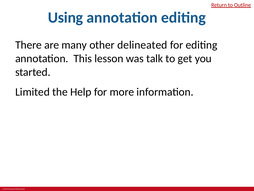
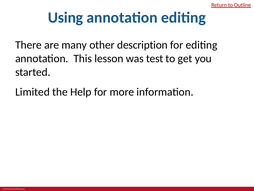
delineated: delineated -> description (142, 45)
talk: talk -> test (155, 58)
